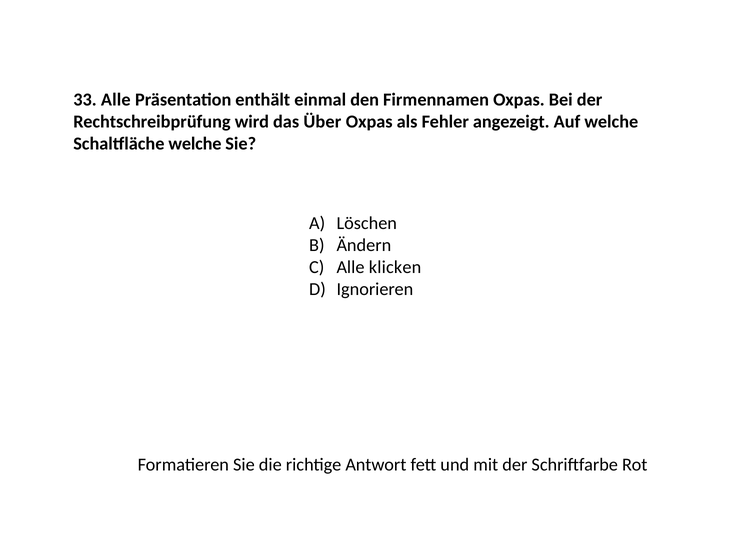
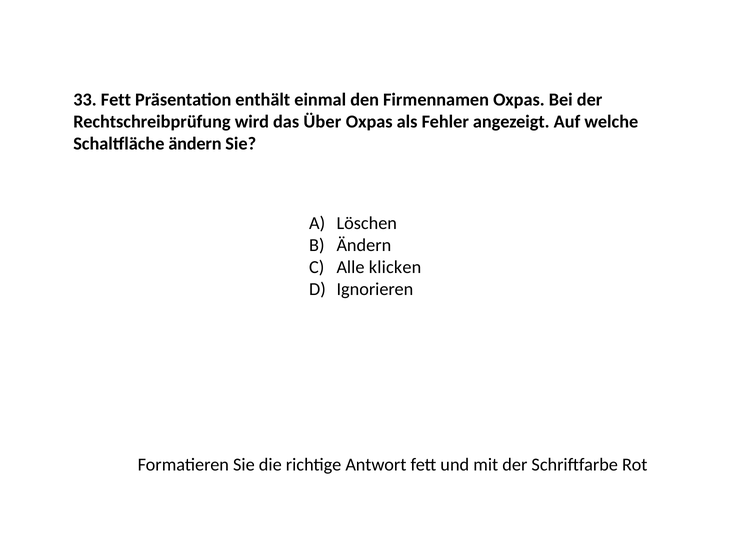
33 Alle: Alle -> Fett (116, 100)
Schaltfläche welche: welche -> ändern (195, 144)
